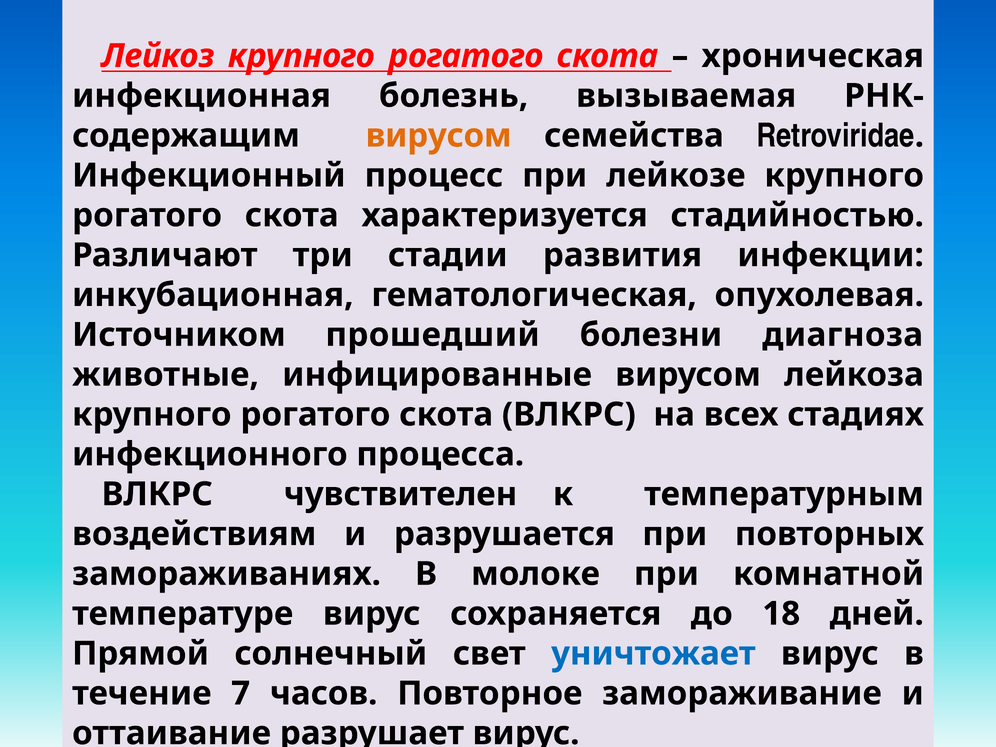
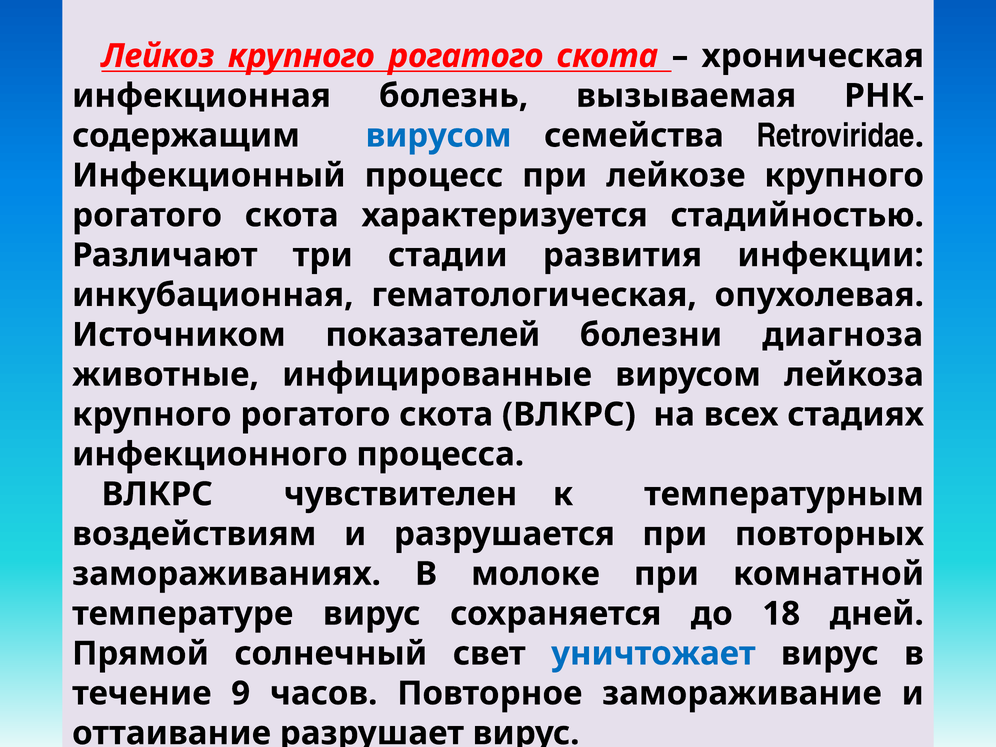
вирусом colour: orange -> blue (439, 136)
прошедший: прошедший -> показателей (433, 335)
7: 7 -> 9 (241, 693)
